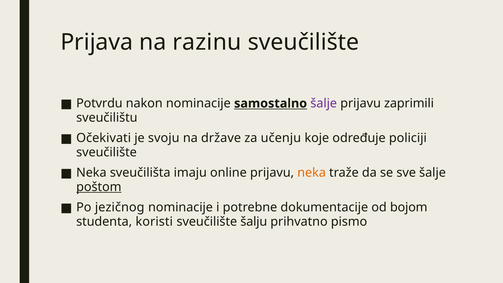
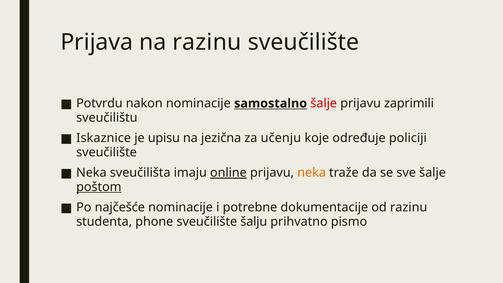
šalje colour: purple -> red (324, 103)
Očekivati: Očekivati -> Iskaznice (104, 138)
svoju: svoju -> upisu (164, 138)
države: države -> jezična (221, 138)
online underline: none -> present (228, 173)
jezičnog: jezičnog -> najčešće (120, 207)
od bojom: bojom -> razinu (409, 207)
koristi: koristi -> phone (154, 222)
